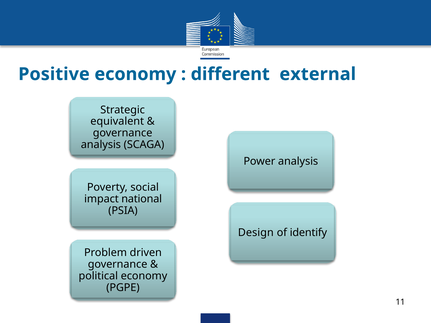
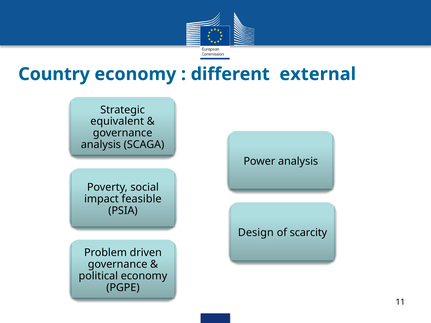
Positive: Positive -> Country (54, 74)
national: national -> feasible (142, 199)
identify: identify -> scarcity (308, 233)
